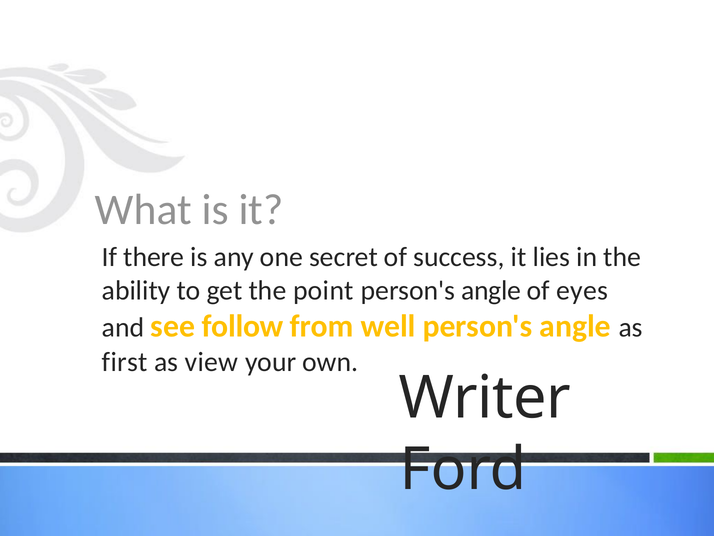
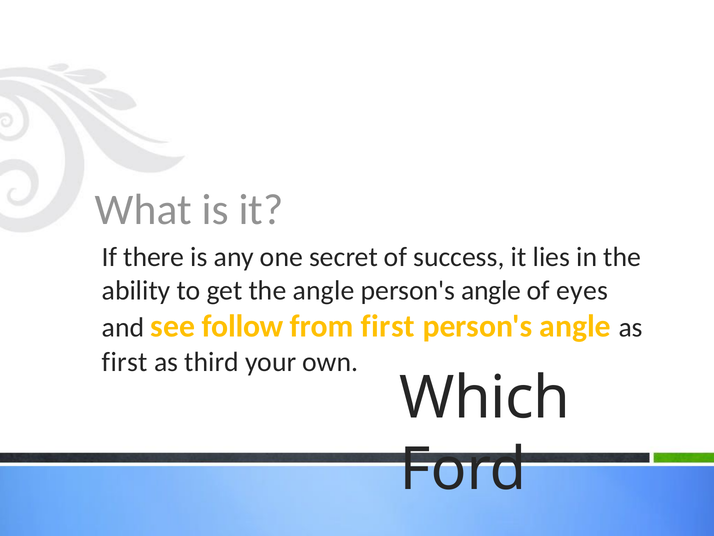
the point: point -> angle (323, 290)
from well: well -> first (388, 326)
view: view -> third (212, 362)
Writer: Writer -> Which (485, 398)
